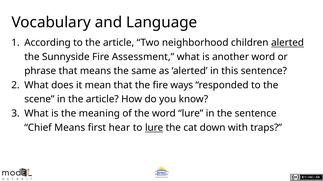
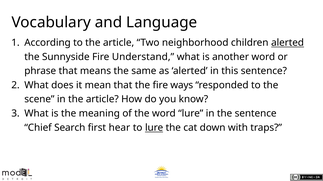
Assessment: Assessment -> Understand (143, 57)
Chief Means: Means -> Search (70, 128)
